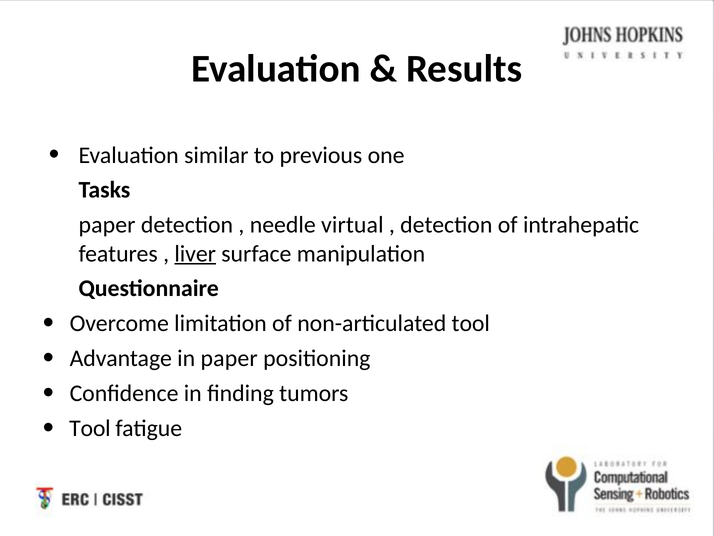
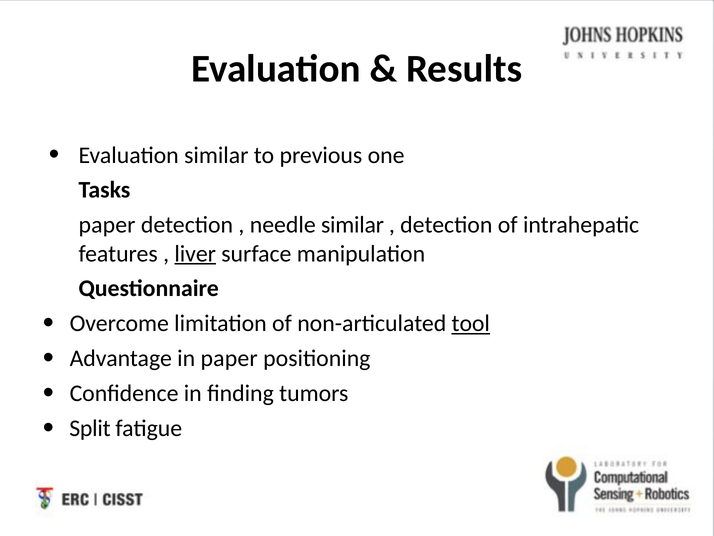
needle virtual: virtual -> similar (353, 225)
tool underline: none -> present (471, 323)
Tool: Tool -> Split (90, 428)
